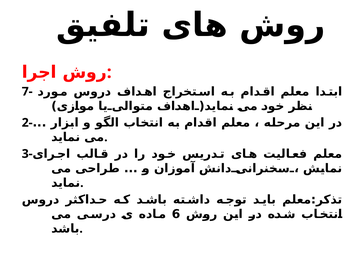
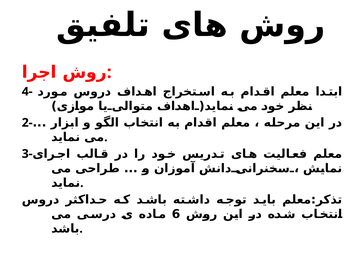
7-: 7- -> 4- (27, 92)
